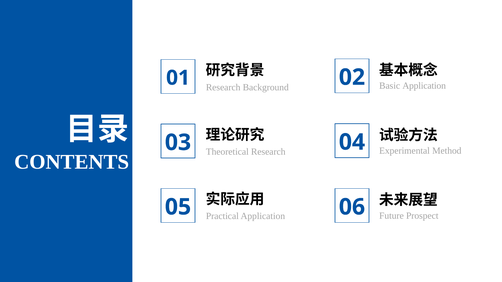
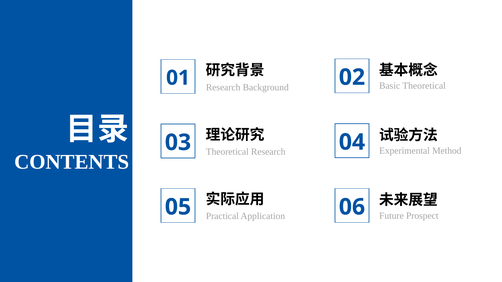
Basic Application: Application -> Theoretical (424, 86)
